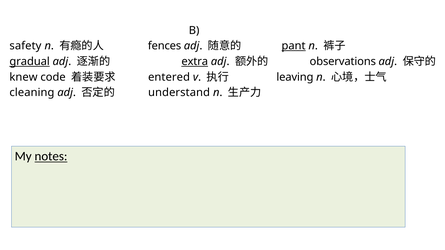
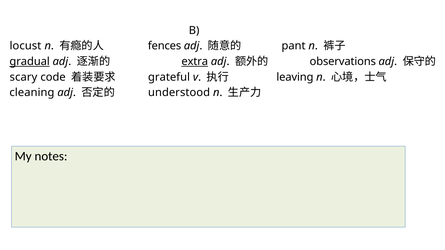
safety: safety -> locust (25, 46)
pant underline: present -> none (294, 46)
knew: knew -> scary (23, 77)
entered: entered -> grateful (169, 77)
understand: understand -> understood (179, 93)
notes underline: present -> none (51, 157)
